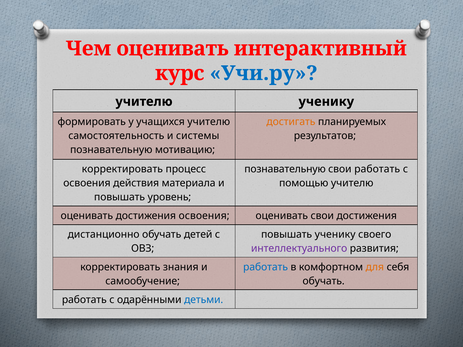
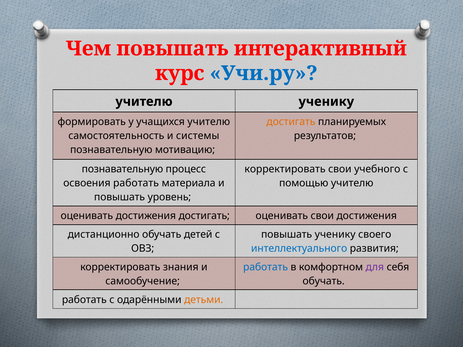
Чем оценивать: оценивать -> повышать (172, 49)
корректировать: корректировать -> познавательную (122, 169)
познавательную: познавательную -> корректировать (285, 169)
свои работать: работать -> учебного (377, 169)
освоения действия: действия -> работать (136, 183)
достижения освоения: освоения -> достигать (204, 216)
интеллектуального colour: purple -> blue (299, 249)
для colour: orange -> purple (375, 267)
детьми colour: blue -> orange (204, 300)
